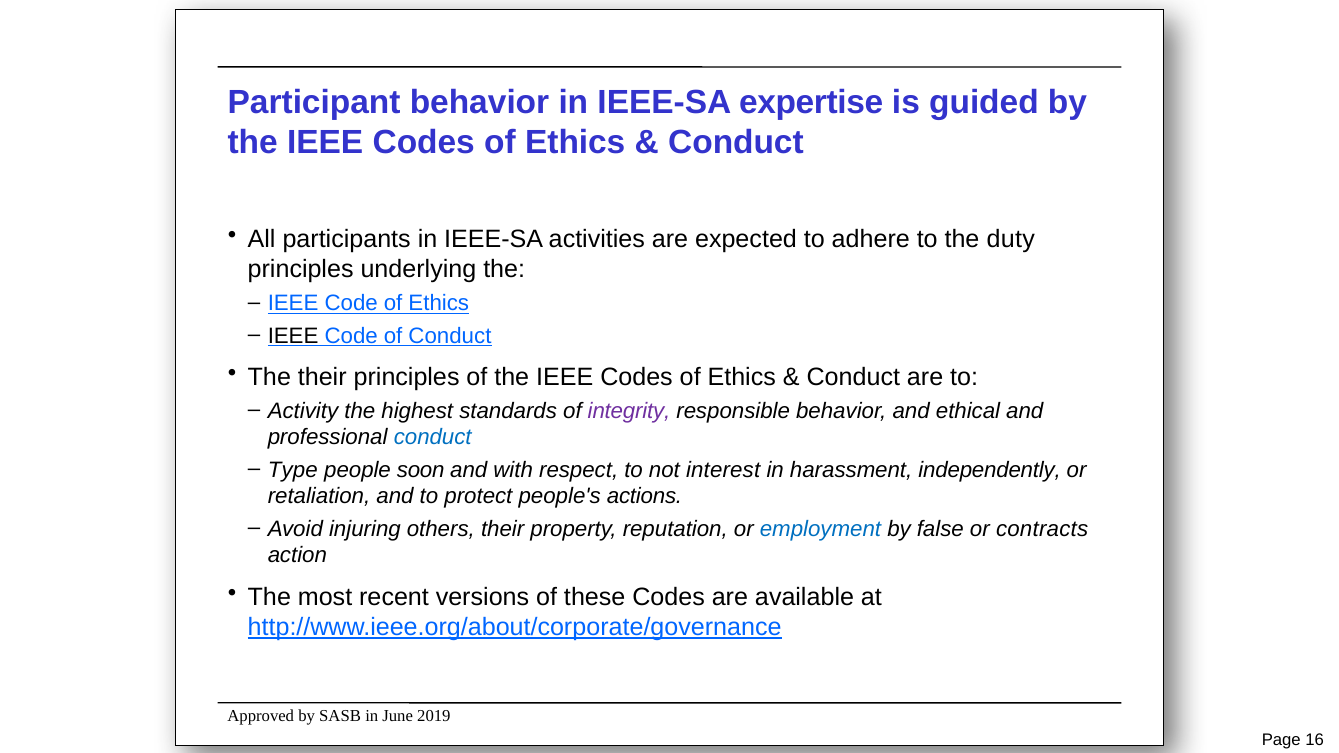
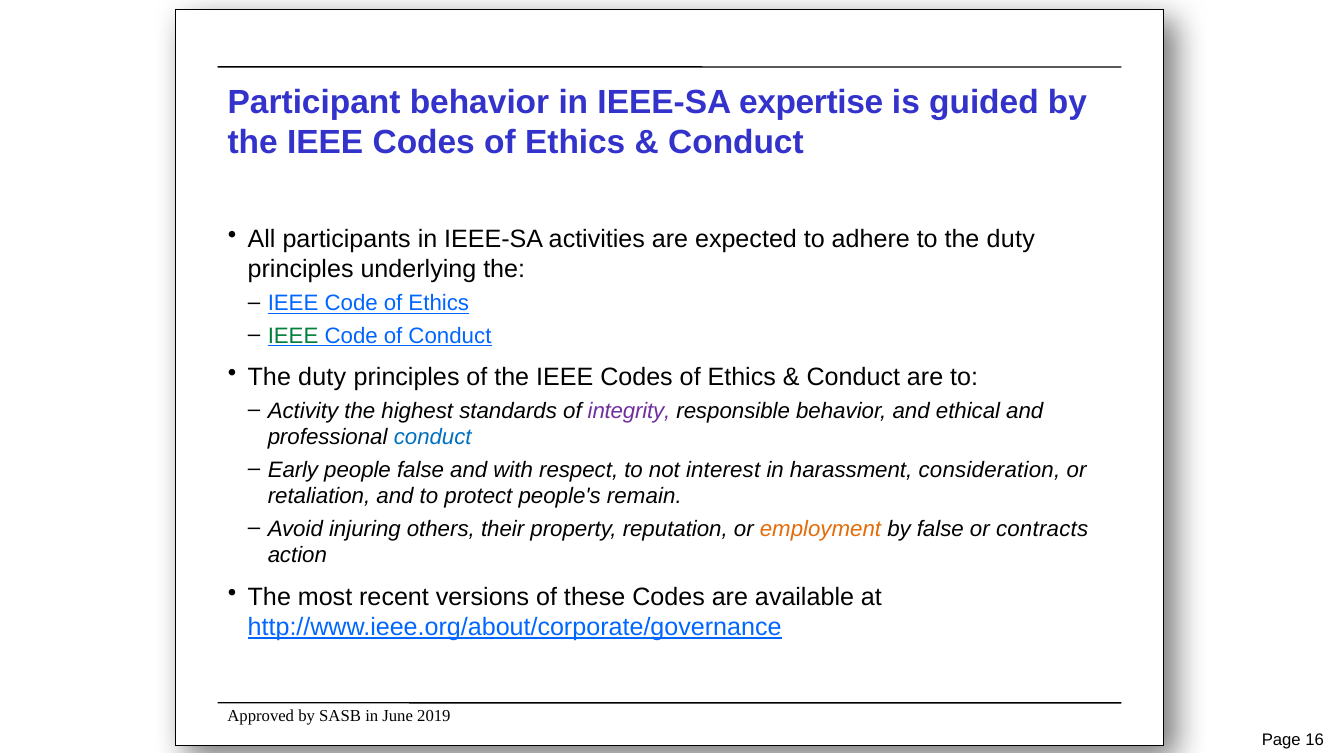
IEEE colour: black -> green (293, 336)
their: their -> duty (322, 377)
Type: Type -> Early (293, 470)
people soon: soon -> false (421, 470)
independently: independently -> consideration (989, 470)
actions: actions -> remain (644, 497)
employment colour: blue -> orange (820, 529)
